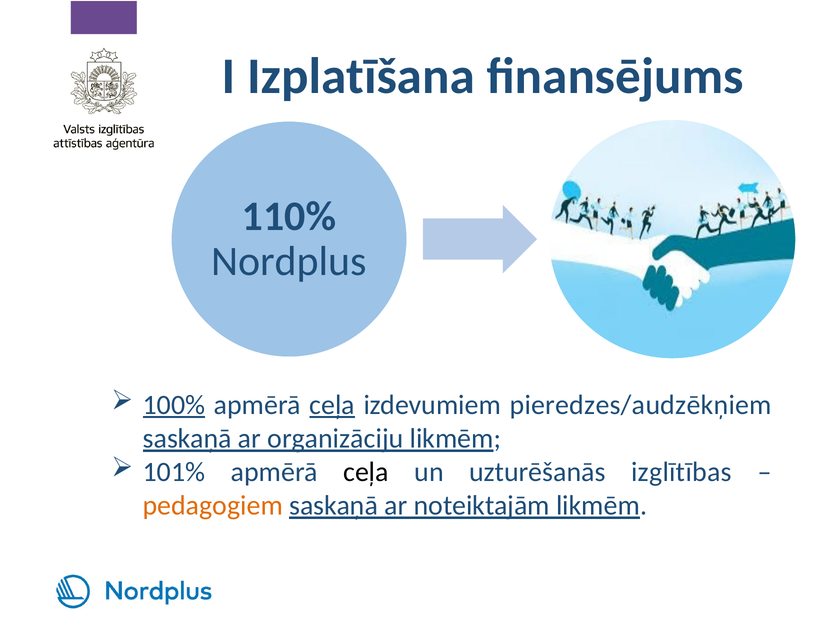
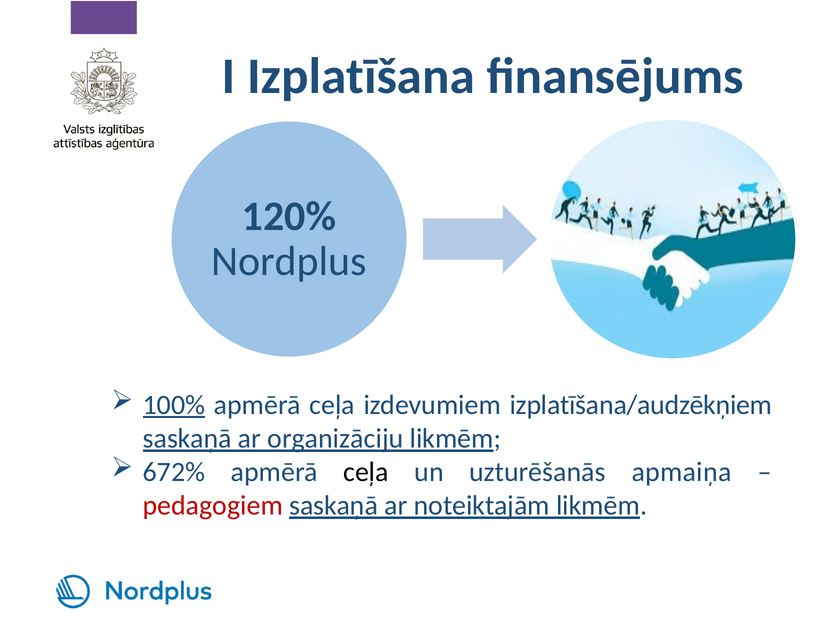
110%: 110% -> 120% (289, 216)
ceļa underline: present -> none (332, 405)
pieredzes/audzēkņiem: pieredzes/audzēkņiem -> izplatīšana/audzēkņiem (641, 405)
101%: 101% -> 672% (174, 472)
izglītības: izglītības -> apmaiņa (682, 472)
pedagogiem colour: orange -> red (213, 505)
